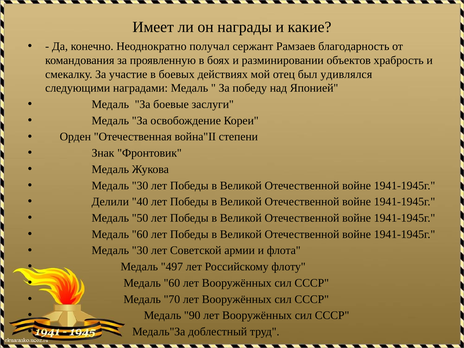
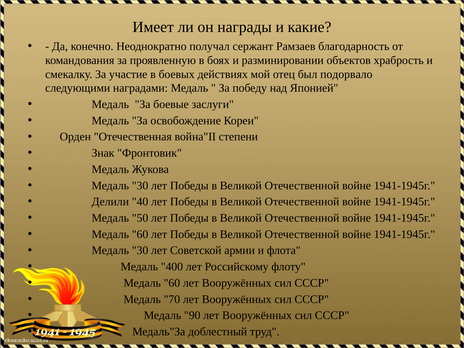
удивлялся: удивлялся -> подорвало (346, 74)
497: 497 -> 400 (172, 267)
